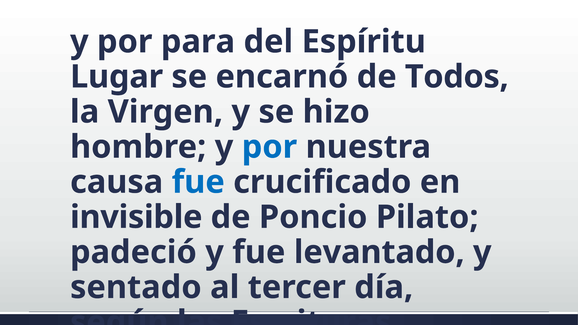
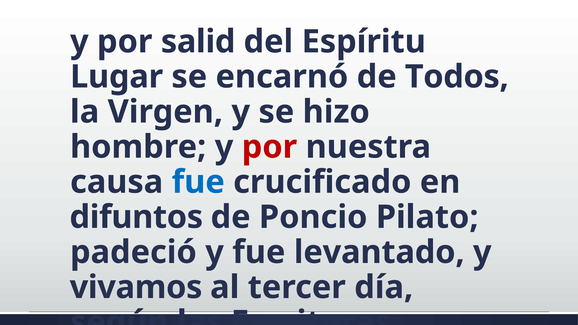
para: para -> salid (198, 42)
por colour: blue -> red (269, 147)
invisible: invisible -> difuntos (136, 217)
sentado: sentado -> vivamos (136, 287)
